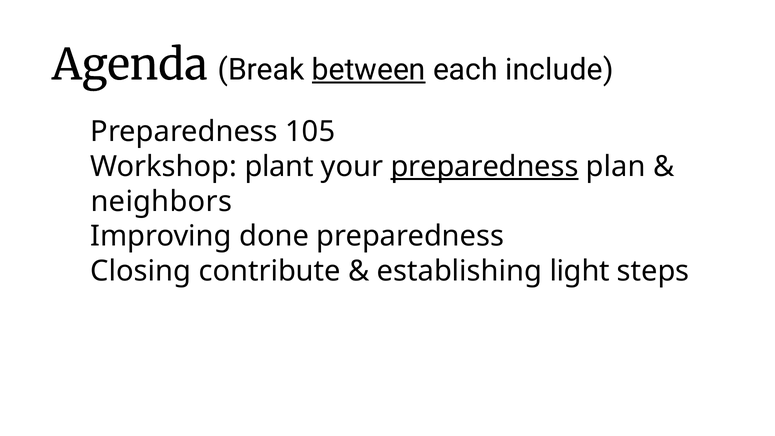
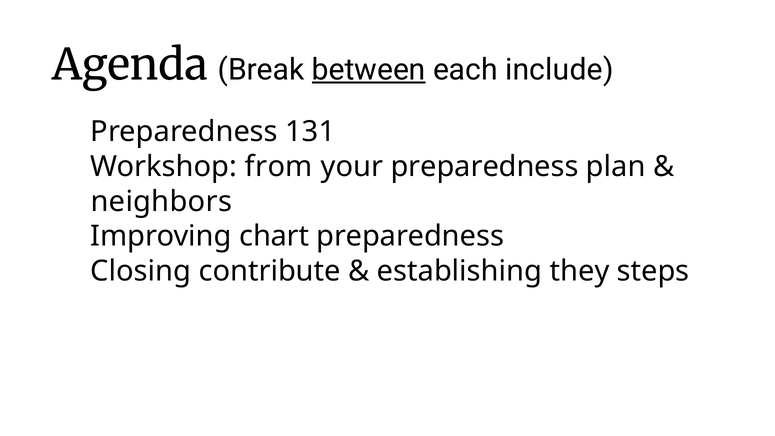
105: 105 -> 131 (310, 132)
plant: plant -> from (279, 167)
preparedness underline: present -> none (485, 167)
done: done -> chart (274, 236)
light: light -> they (580, 271)
